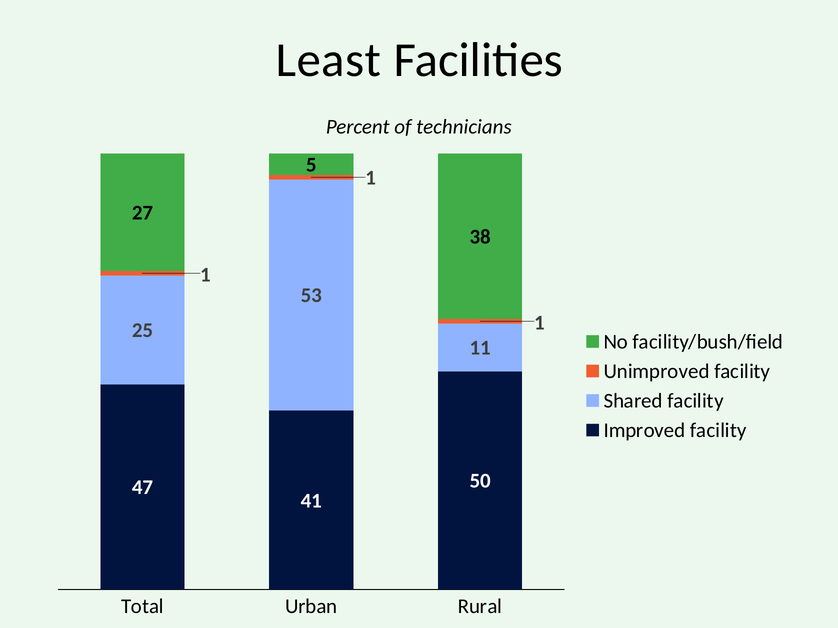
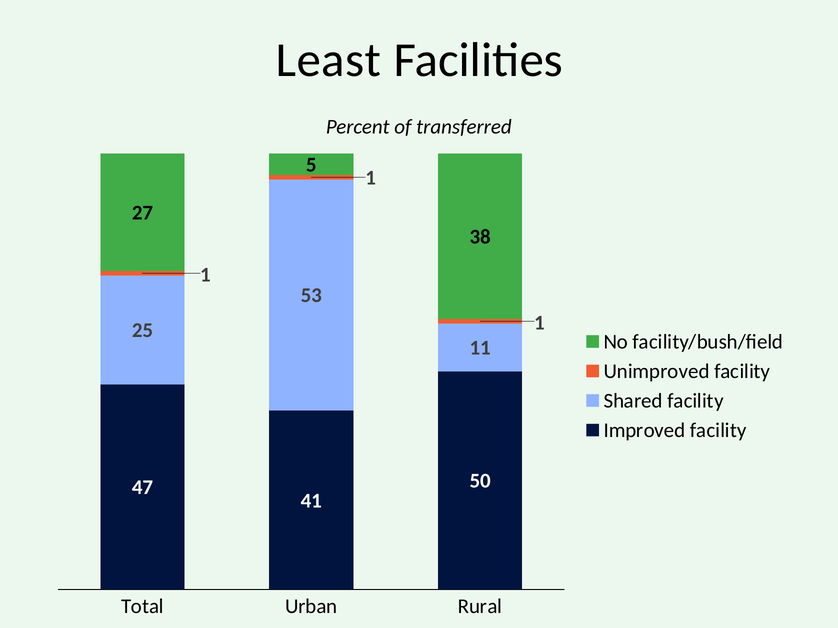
technicians: technicians -> transferred (464, 127)
